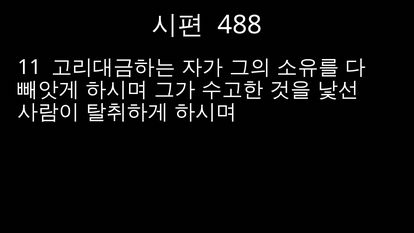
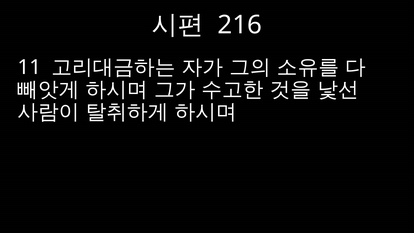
488: 488 -> 216 (240, 25)
